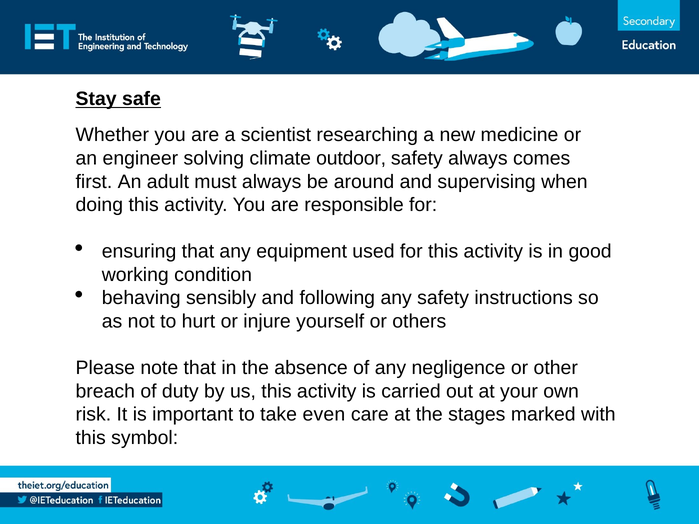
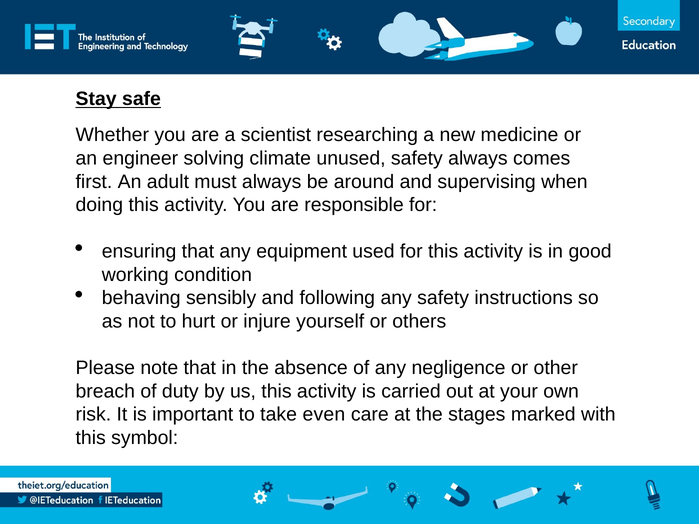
outdoor: outdoor -> unused (351, 158)
